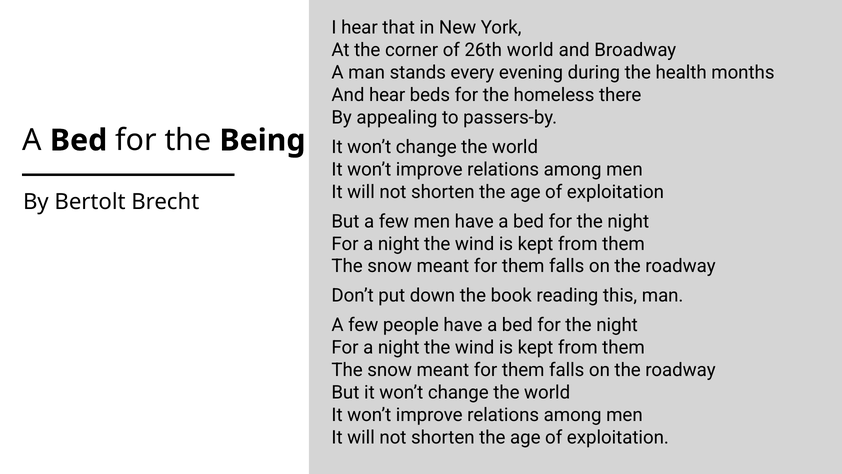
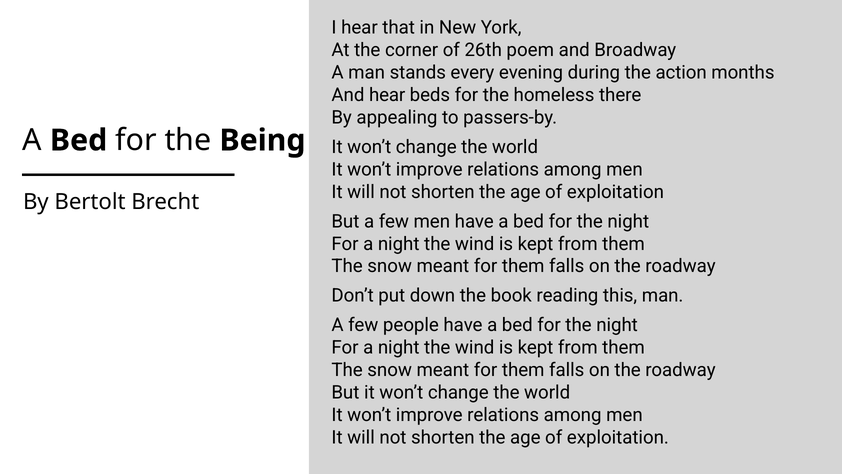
26th world: world -> poem (530, 50)
health: health -> action (681, 73)
